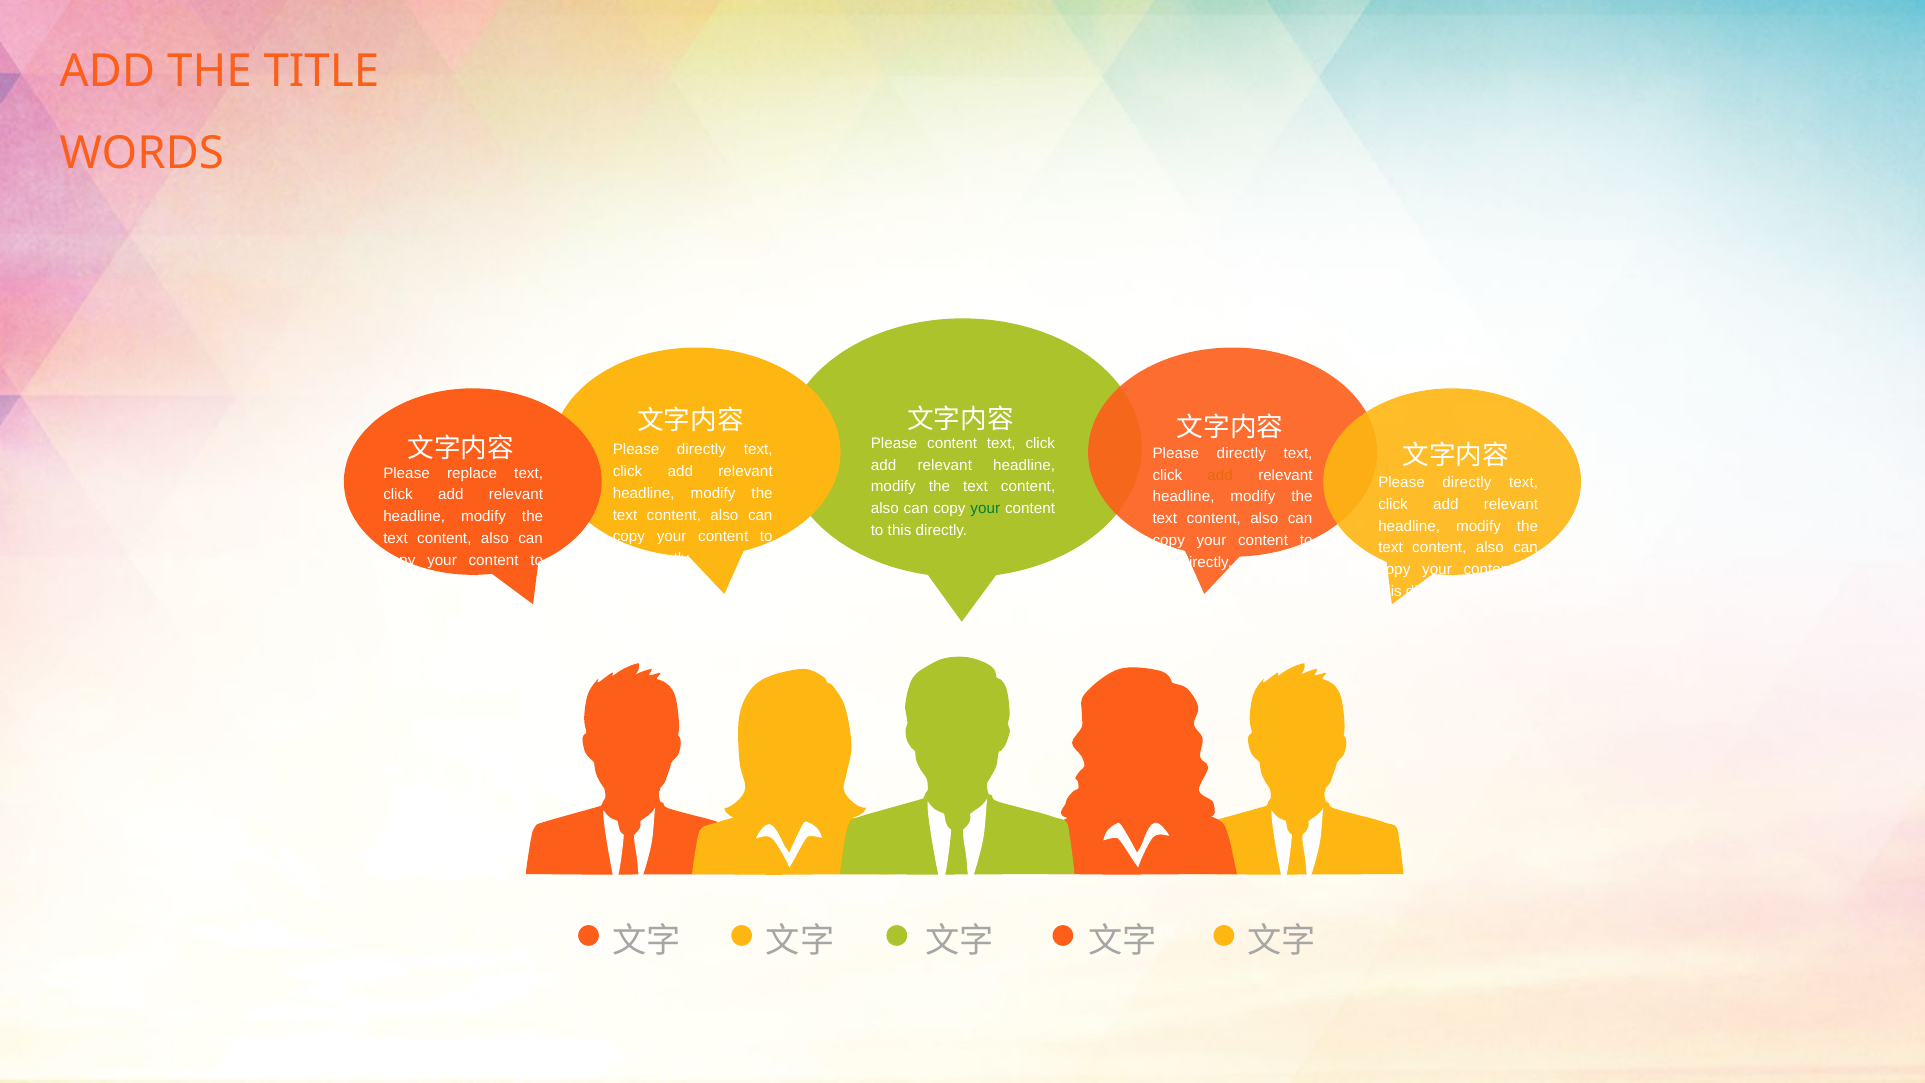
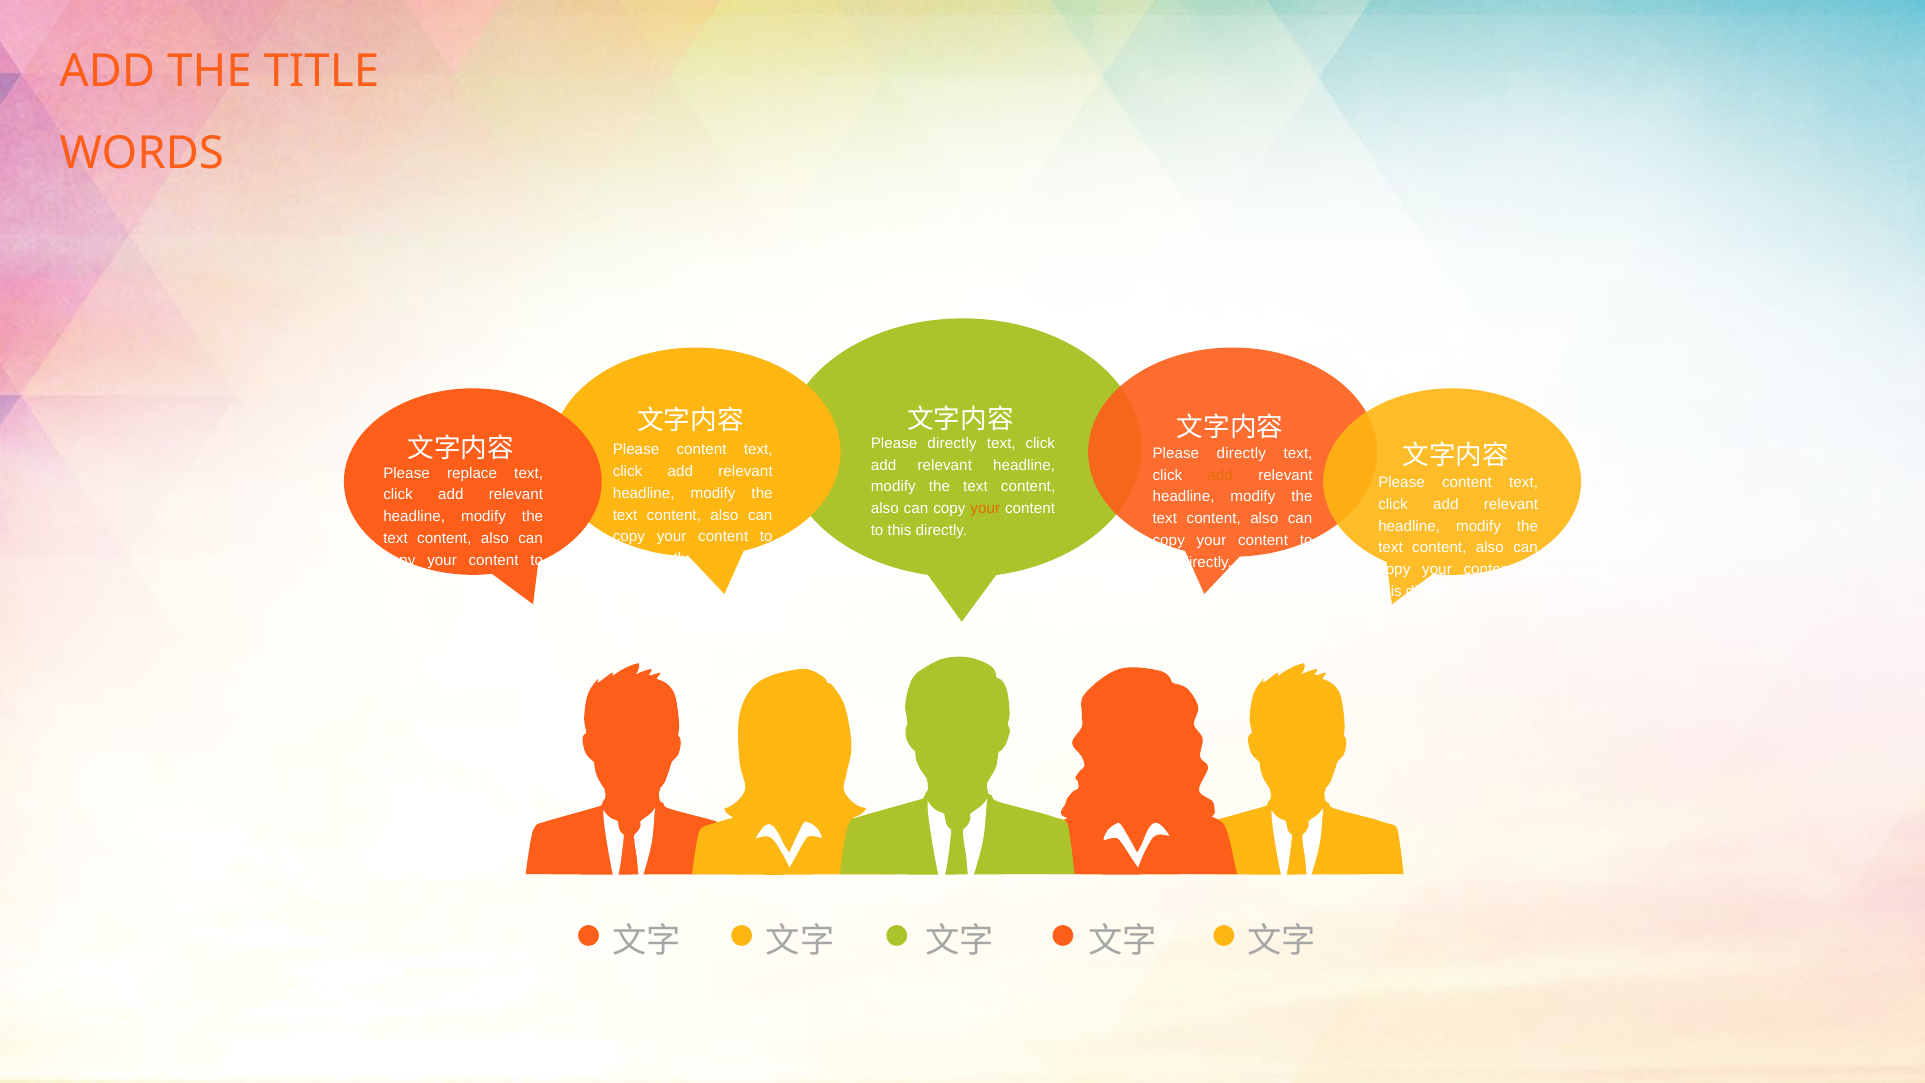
content: content -> directly (952, 443)
directly: directly -> content (702, 450)
directly: directly -> content (1467, 482)
your colour: green -> orange (985, 509)
